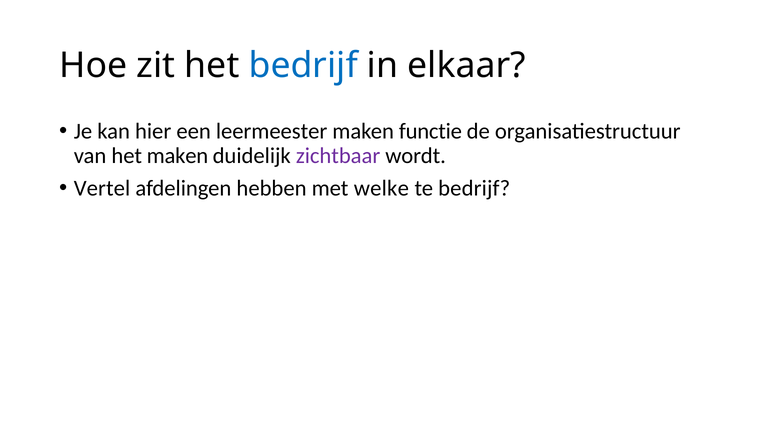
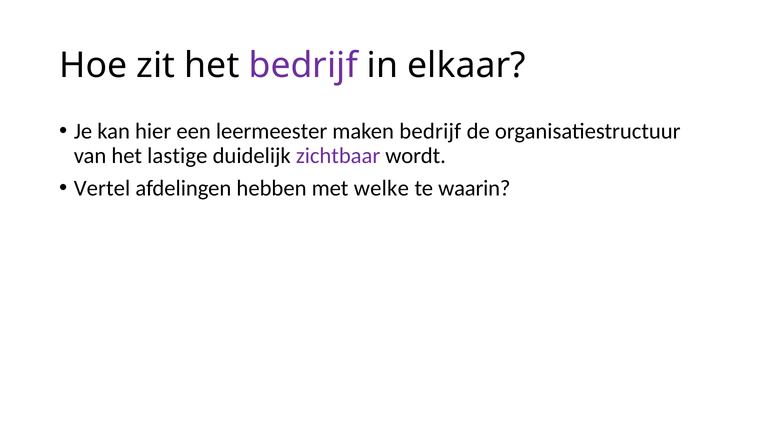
bedrijf colour: blue -> purple (303, 65)
maken functie: functie -> bedrijf (430, 131)
het maken: maken -> lastige (177, 156)
te bedrijf: bedrijf -> waarin (474, 188)
